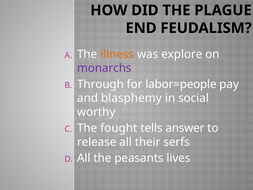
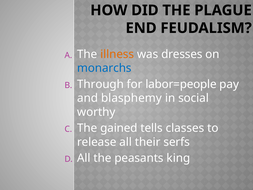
explore: explore -> dresses (182, 54)
monarchs colour: purple -> blue (104, 68)
fought: fought -> gained (119, 128)
answer: answer -> classes (185, 128)
lives: lives -> king (178, 158)
